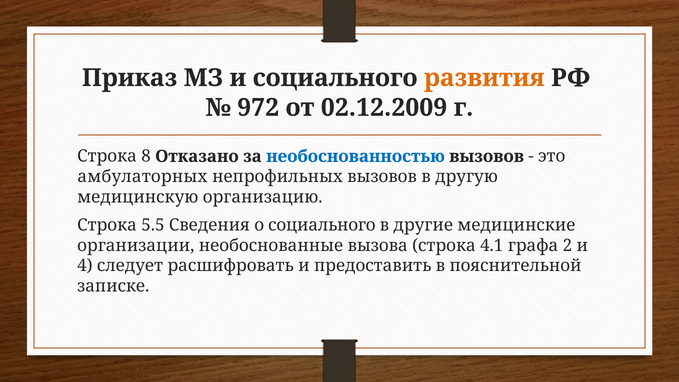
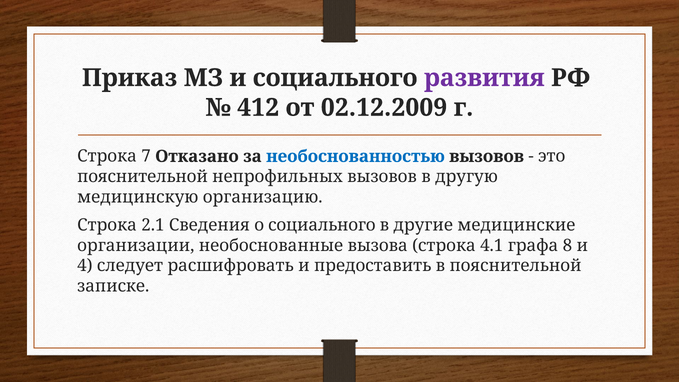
развития colour: orange -> purple (484, 78)
972: 972 -> 412 (258, 108)
8: 8 -> 7 (146, 156)
амбулаторных: амбулаторных -> пояснительной (143, 177)
5.5: 5.5 -> 2.1 (153, 225)
2: 2 -> 8 (567, 245)
